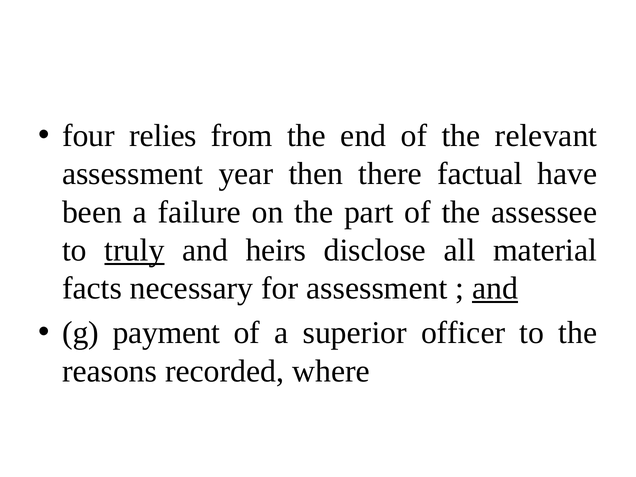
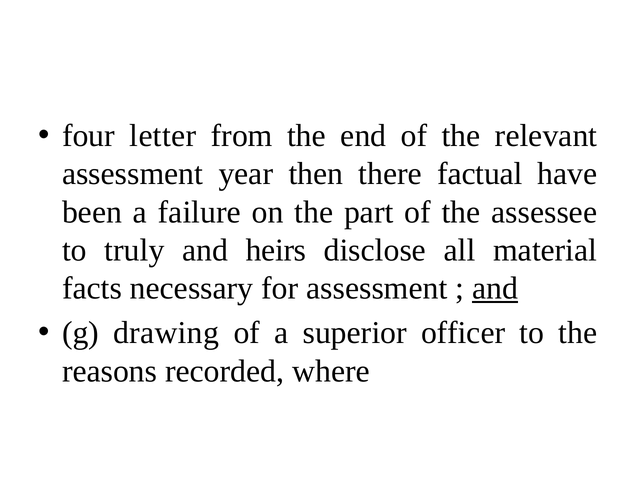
relies: relies -> letter (163, 136)
truly underline: present -> none (134, 250)
payment: payment -> drawing (166, 333)
